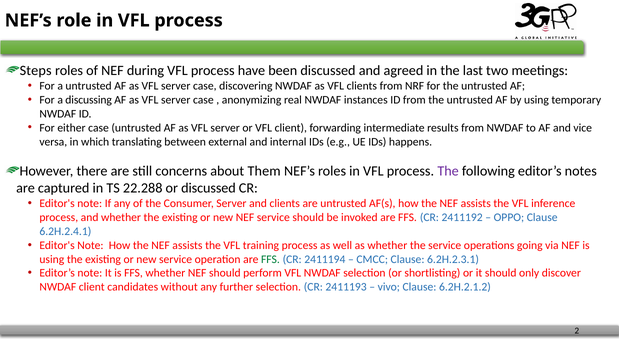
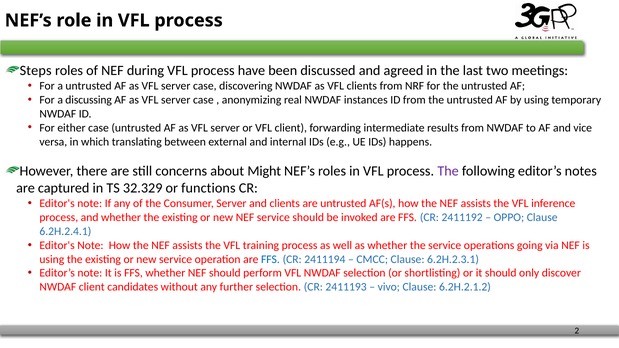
Them: Them -> Might (264, 171)
22.288: 22.288 -> 32.329 (143, 188)
or discussed: discussed -> functions (208, 188)
FFS colour: green -> blue (270, 259)
